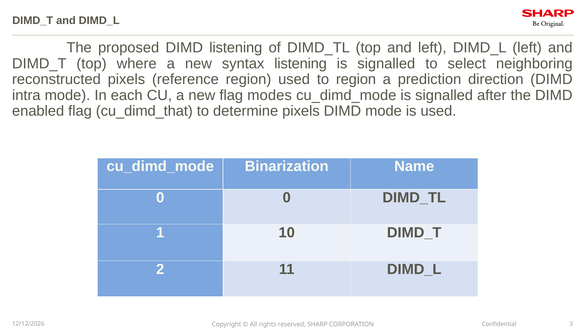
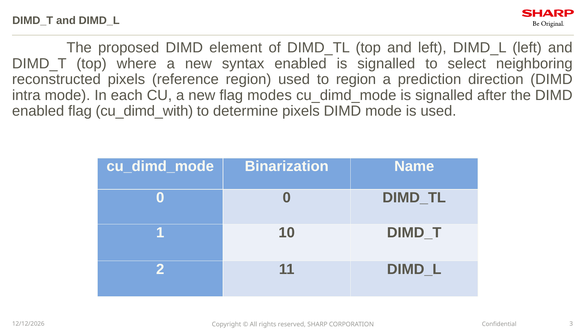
DIMD listening: listening -> element (236, 48)
syntax listening: listening -> enabled (301, 63)
cu_dimd_that: cu_dimd_that -> cu_dimd_with (144, 111)
